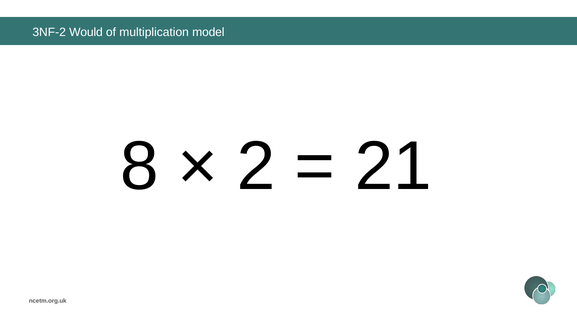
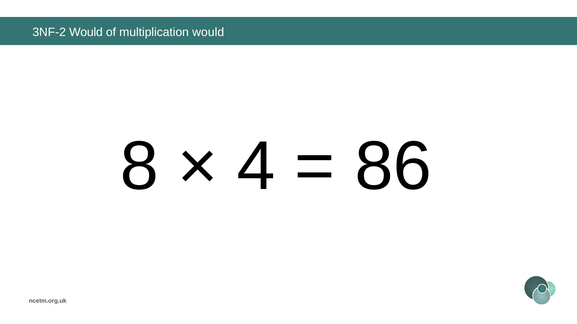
multiplication model: model -> would (208, 32)
2: 2 -> 4 (256, 167)
21: 21 -> 86 (393, 167)
